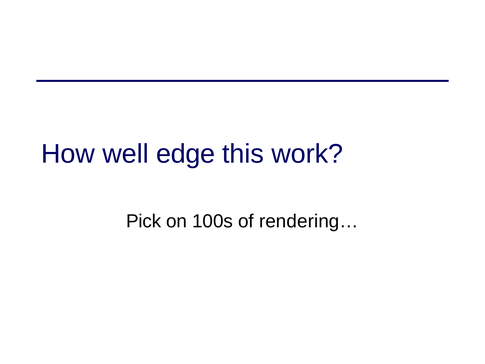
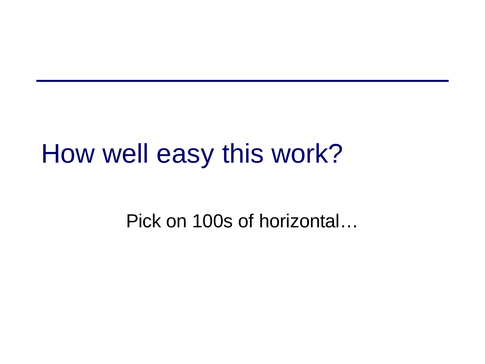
edge: edge -> easy (185, 154)
rendering…: rendering… -> horizontal… (309, 221)
